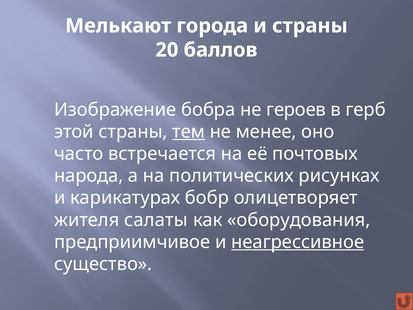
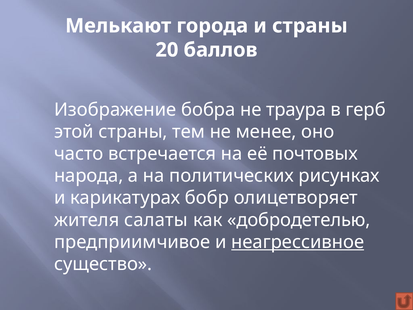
героев: героев -> траура (296, 110)
тем underline: present -> none (189, 132)
оборудования: оборудования -> добродетелью (299, 220)
